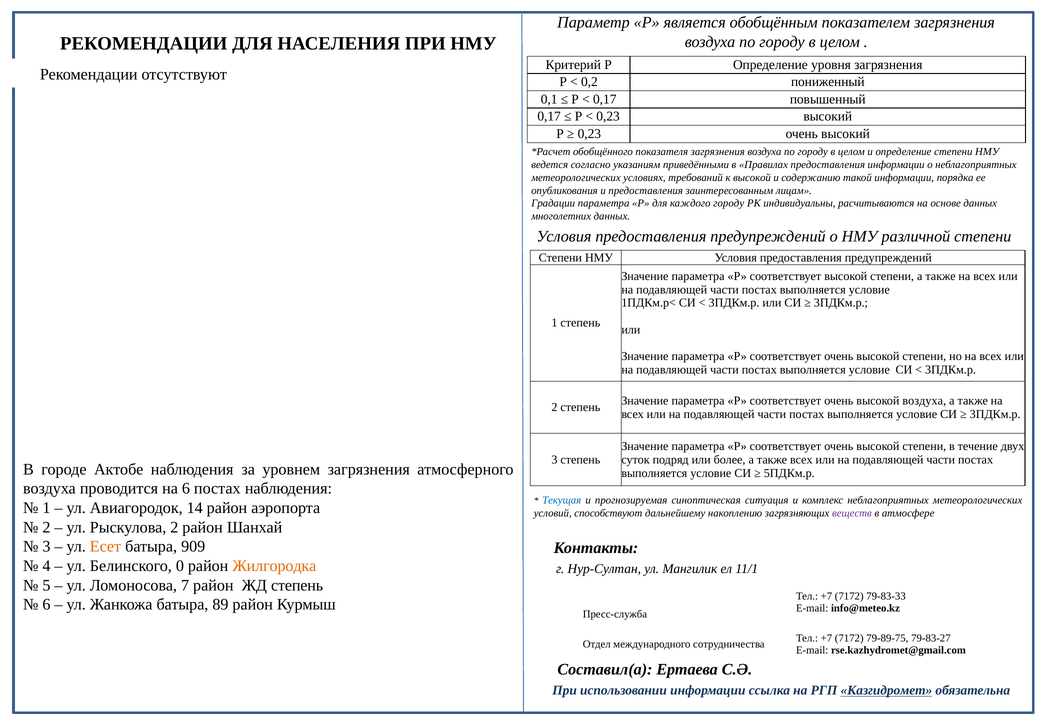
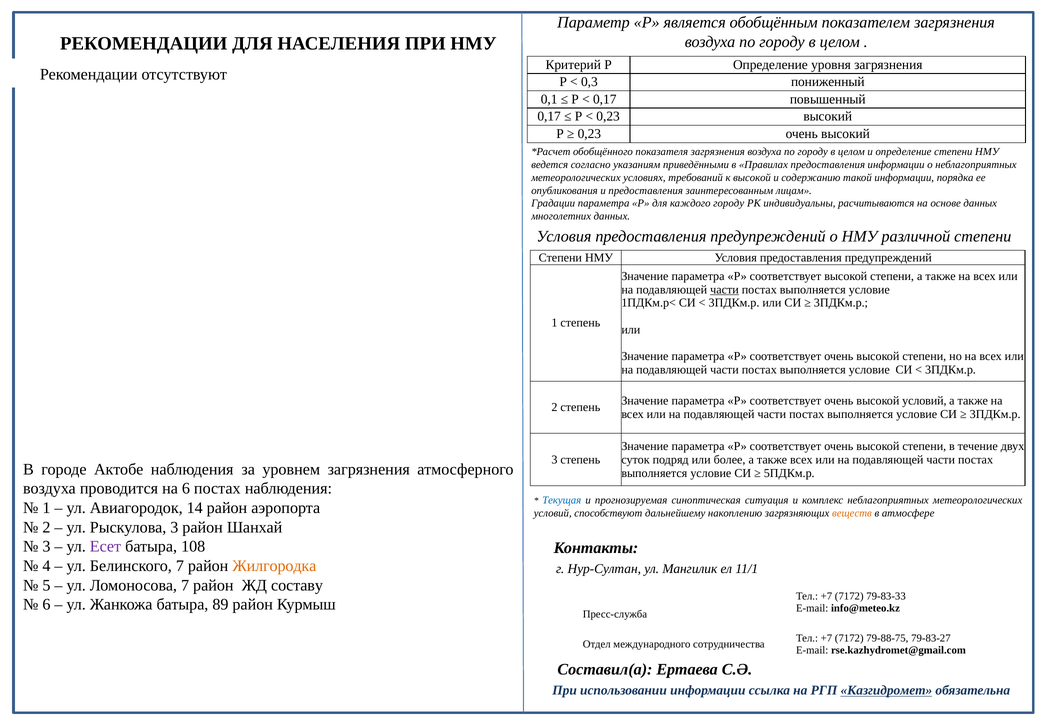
0,2: 0,2 -> 0,3 (589, 82)
части underline: none -> present (724, 289)
высокой воздуха: воздуха -> условий (924, 401)
веществ colour: purple -> orange (852, 513)
Рыскулова 2: 2 -> 3 (174, 527)
Есет colour: orange -> purple (105, 547)
909: 909 -> 108 (193, 547)
Белинского 0: 0 -> 7 (180, 566)
ЖД степень: степень -> составу (297, 585)
79-89-75: 79-89-75 -> 79-88-75 (887, 638)
